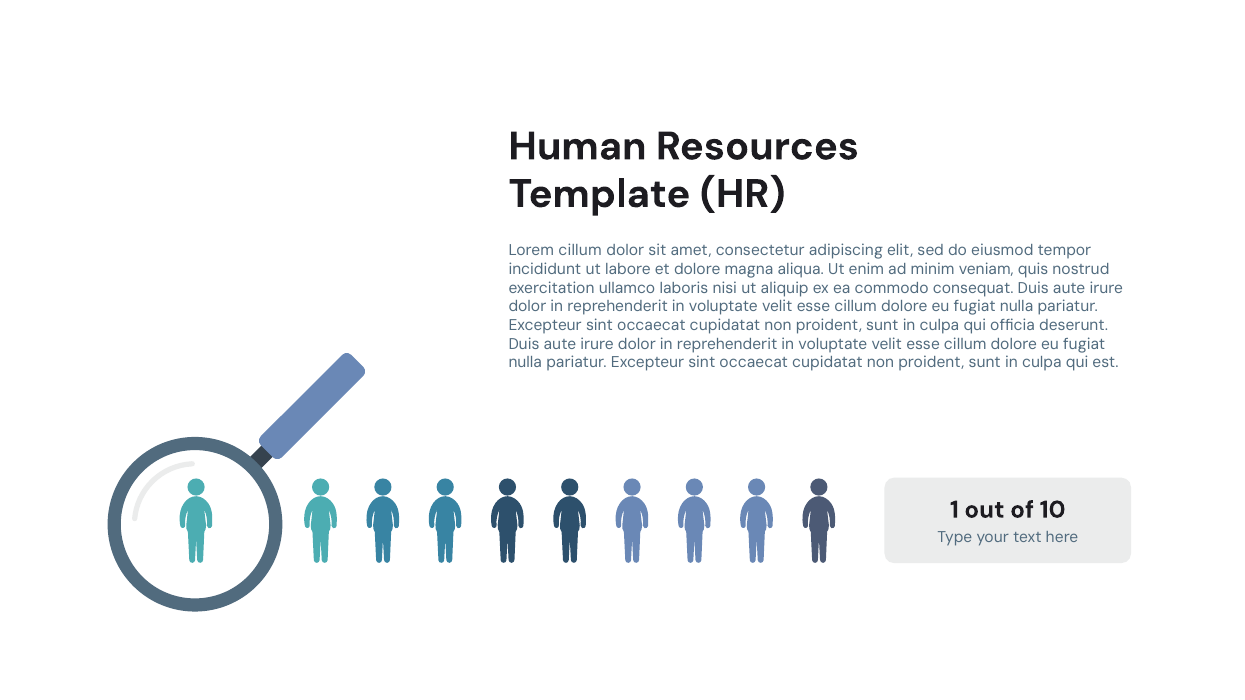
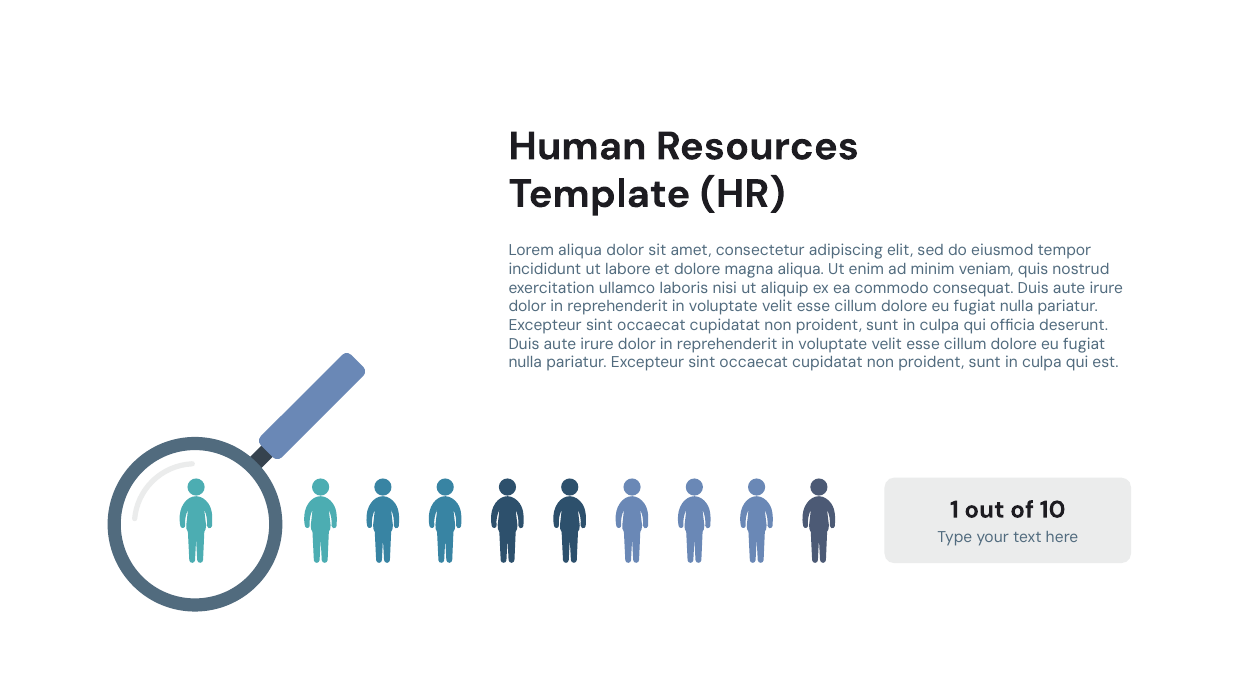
Lorem cillum: cillum -> aliqua (580, 251)
